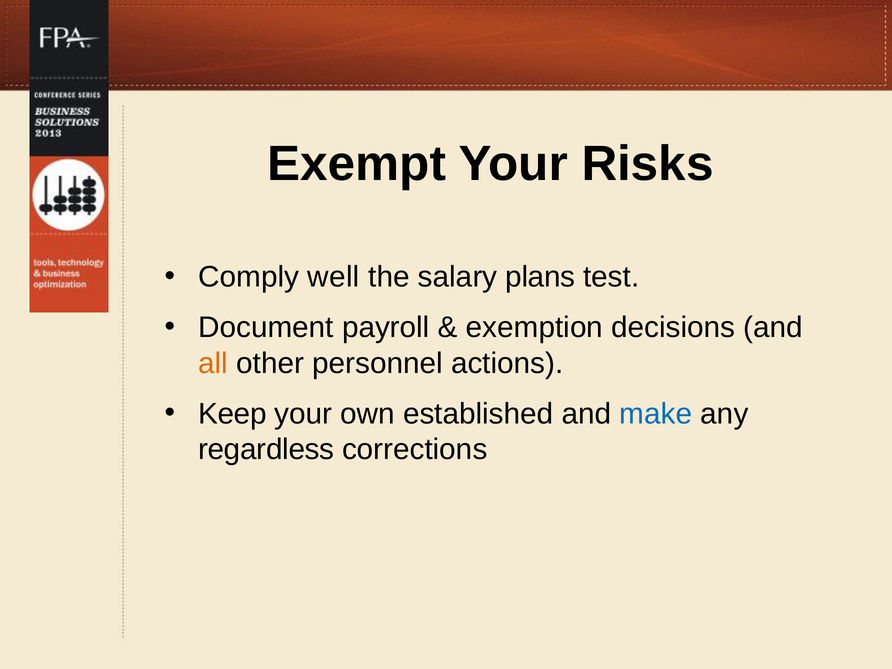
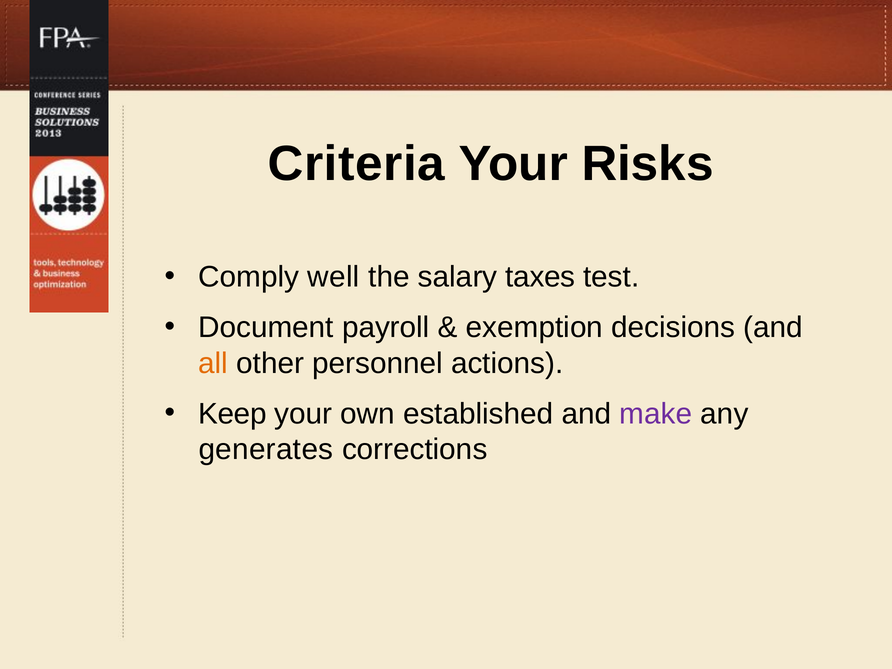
Exempt: Exempt -> Criteria (356, 164)
plans: plans -> taxes (540, 277)
make colour: blue -> purple (656, 414)
regardless: regardless -> generates (266, 449)
